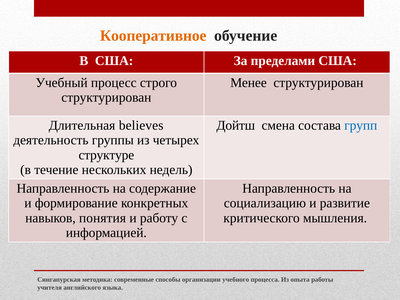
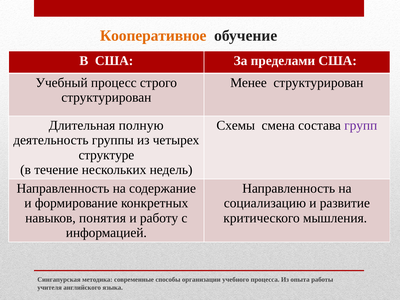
believes: believes -> полную (141, 126)
Дойтш: Дойтш -> Схемы (236, 126)
групп colour: blue -> purple (361, 126)
